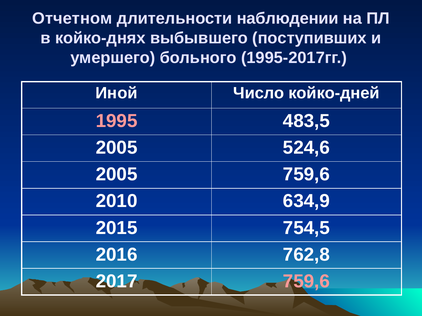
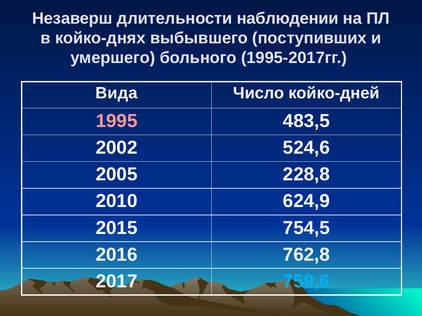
Отчетном: Отчетном -> Незаверш (72, 18)
Иной: Иной -> Вида (116, 93)
2005: 2005 -> 2002 (117, 148)
2005 759,6: 759,6 -> 228,8 (306, 175)
634,9: 634,9 -> 624,9 (306, 201)
759,6 colour: pink -> light blue (306, 282)
